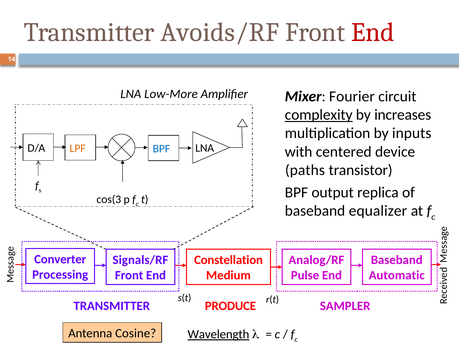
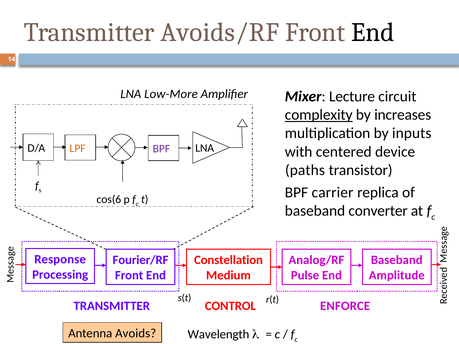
End colour: red -> black (373, 32)
Fourier: Fourier -> Lecture (352, 97)
BPF colour: blue -> purple (161, 149)
output: output -> carrier (333, 193)
cos(3: cos(3 -> cos(6 (109, 200)
equalizer: equalizer -> converter (378, 211)
Converter: Converter -> Response (60, 259)
Signals/RF: Signals/RF -> Fourier/RF (141, 260)
Automatic: Automatic -> Amplitude (397, 276)
PRODUCE: PRODUCE -> CONTROL (230, 306)
SAMPLER: SAMPLER -> ENFORCE (345, 306)
Cosine: Cosine -> Avoids (136, 334)
Wavelength underline: present -> none (219, 335)
